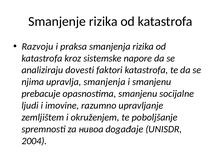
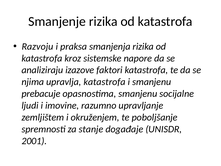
dovesti: dovesti -> izazove (80, 70)
upravlja smanjenja: smanjenja -> katastrofa (104, 82)
нивоа: нивоа -> stanje (91, 129)
2004: 2004 -> 2001 (34, 141)
